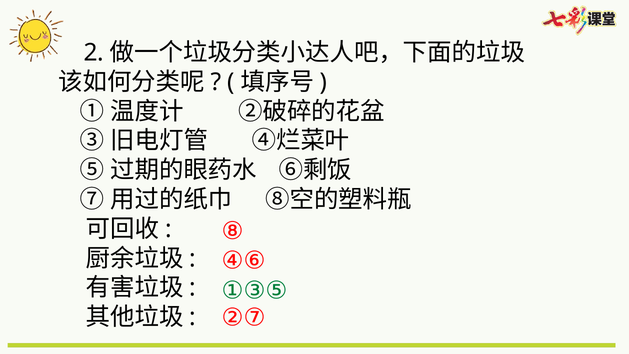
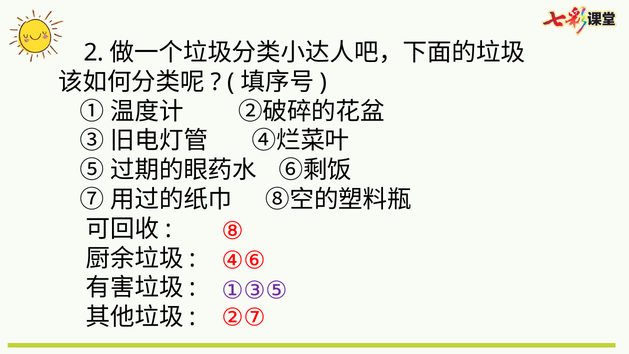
①③⑤ colour: green -> purple (254, 290)
